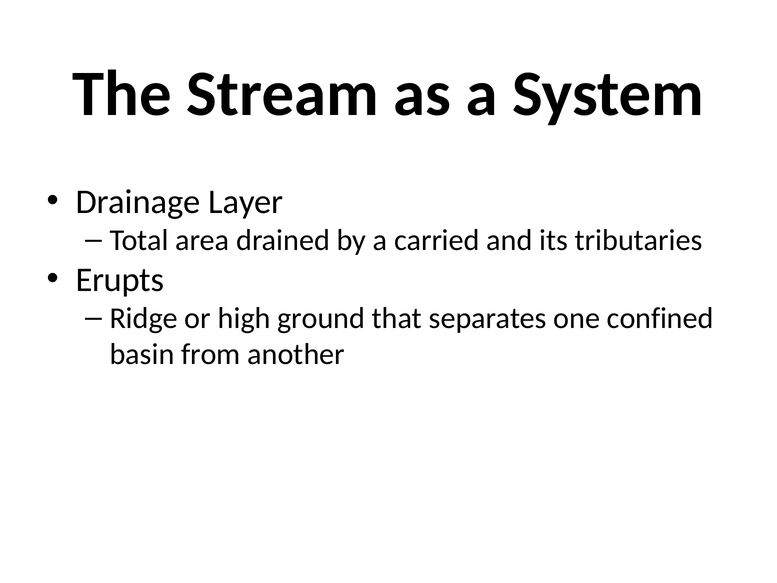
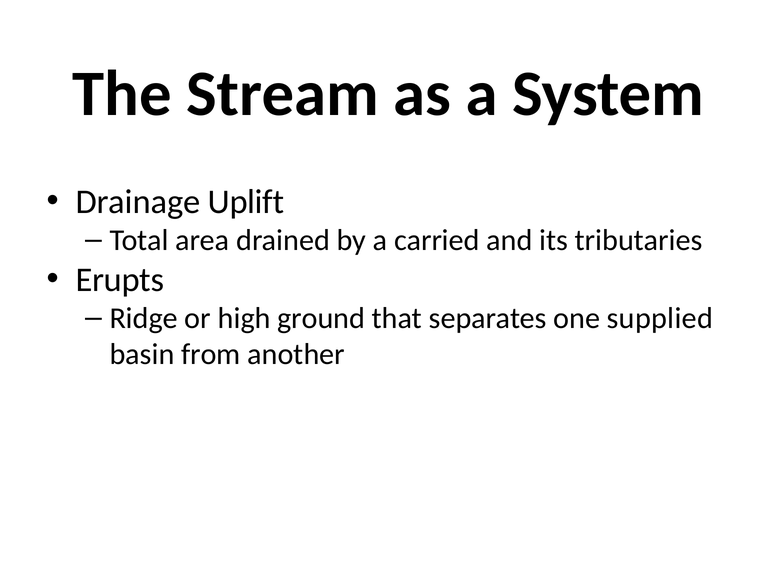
Layer: Layer -> Uplift (246, 202)
confined: confined -> supplied (660, 318)
